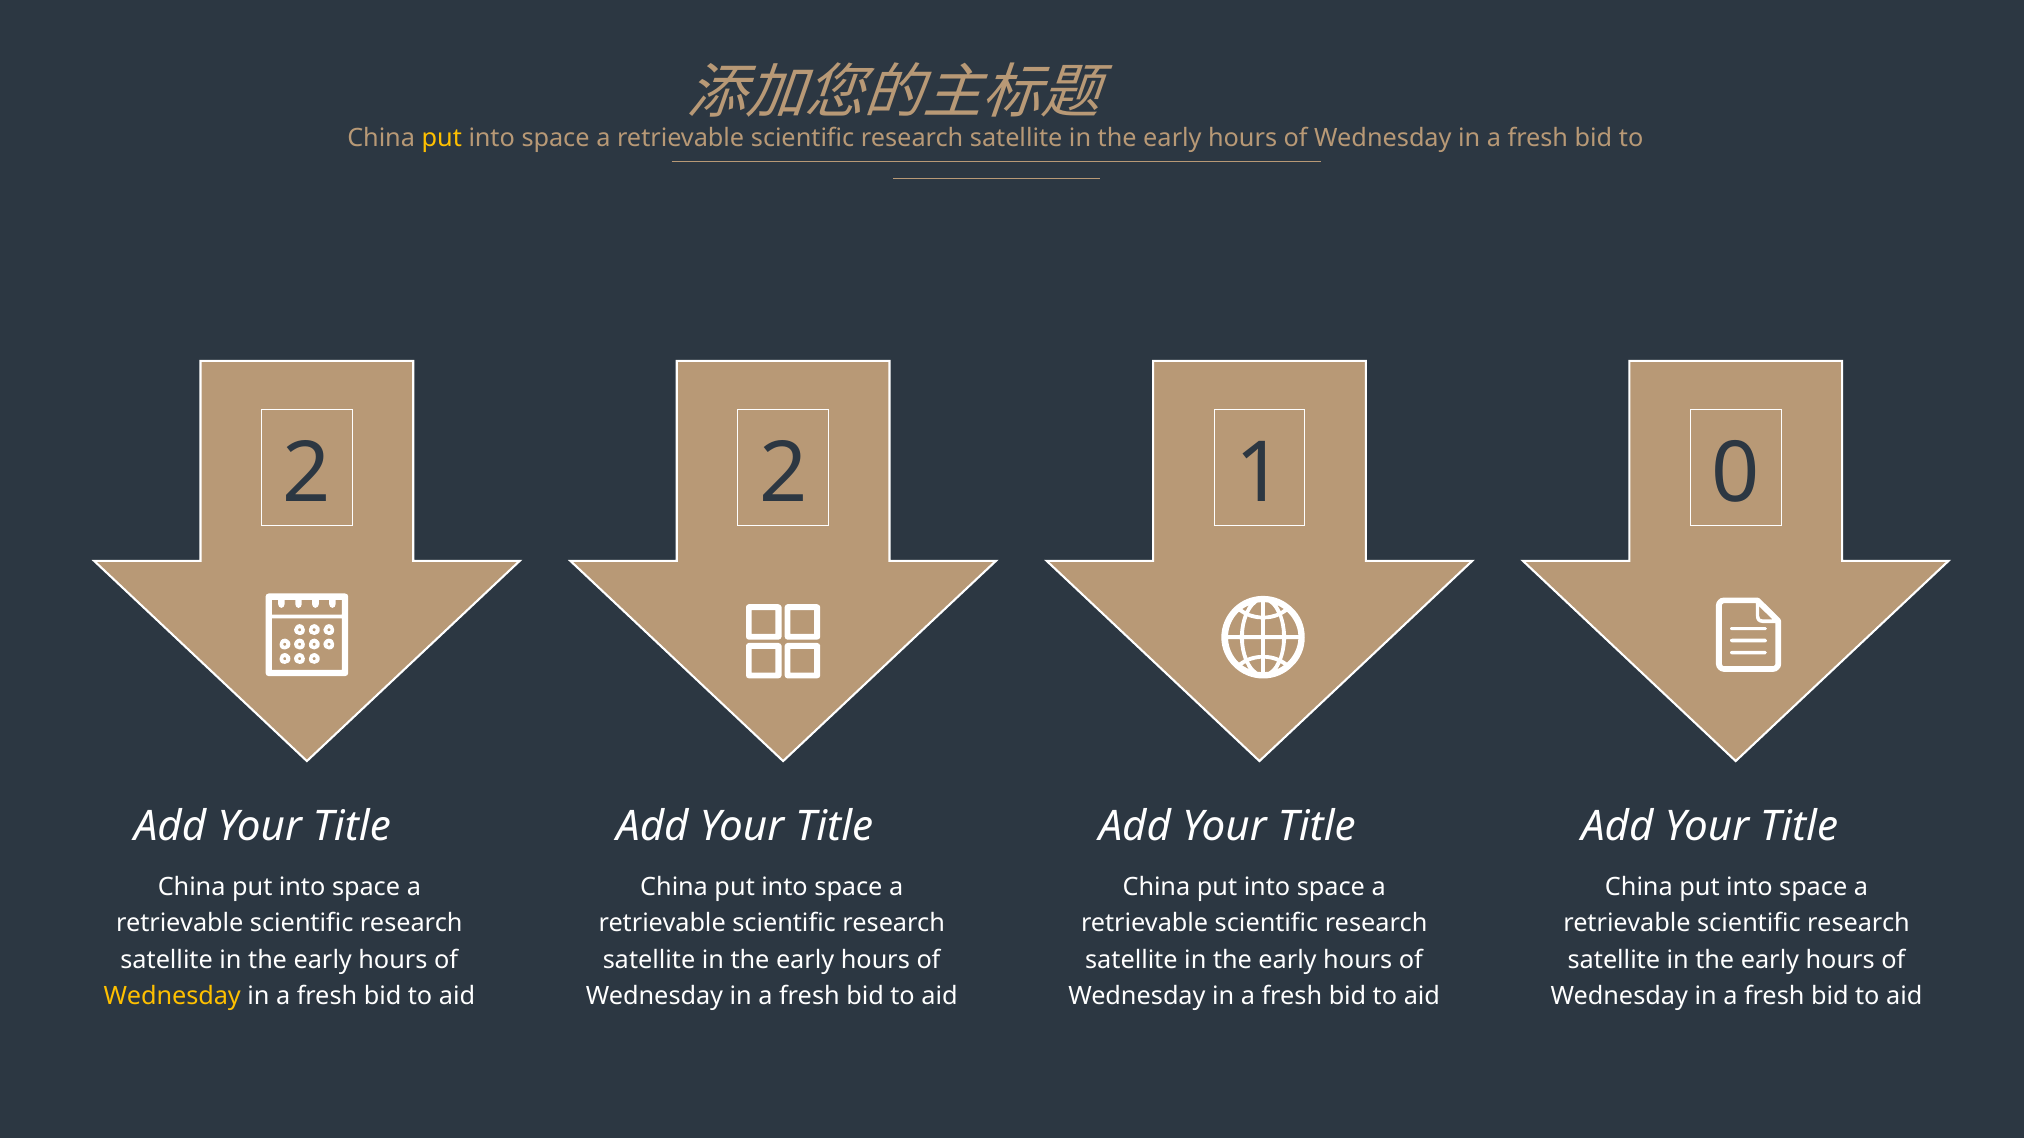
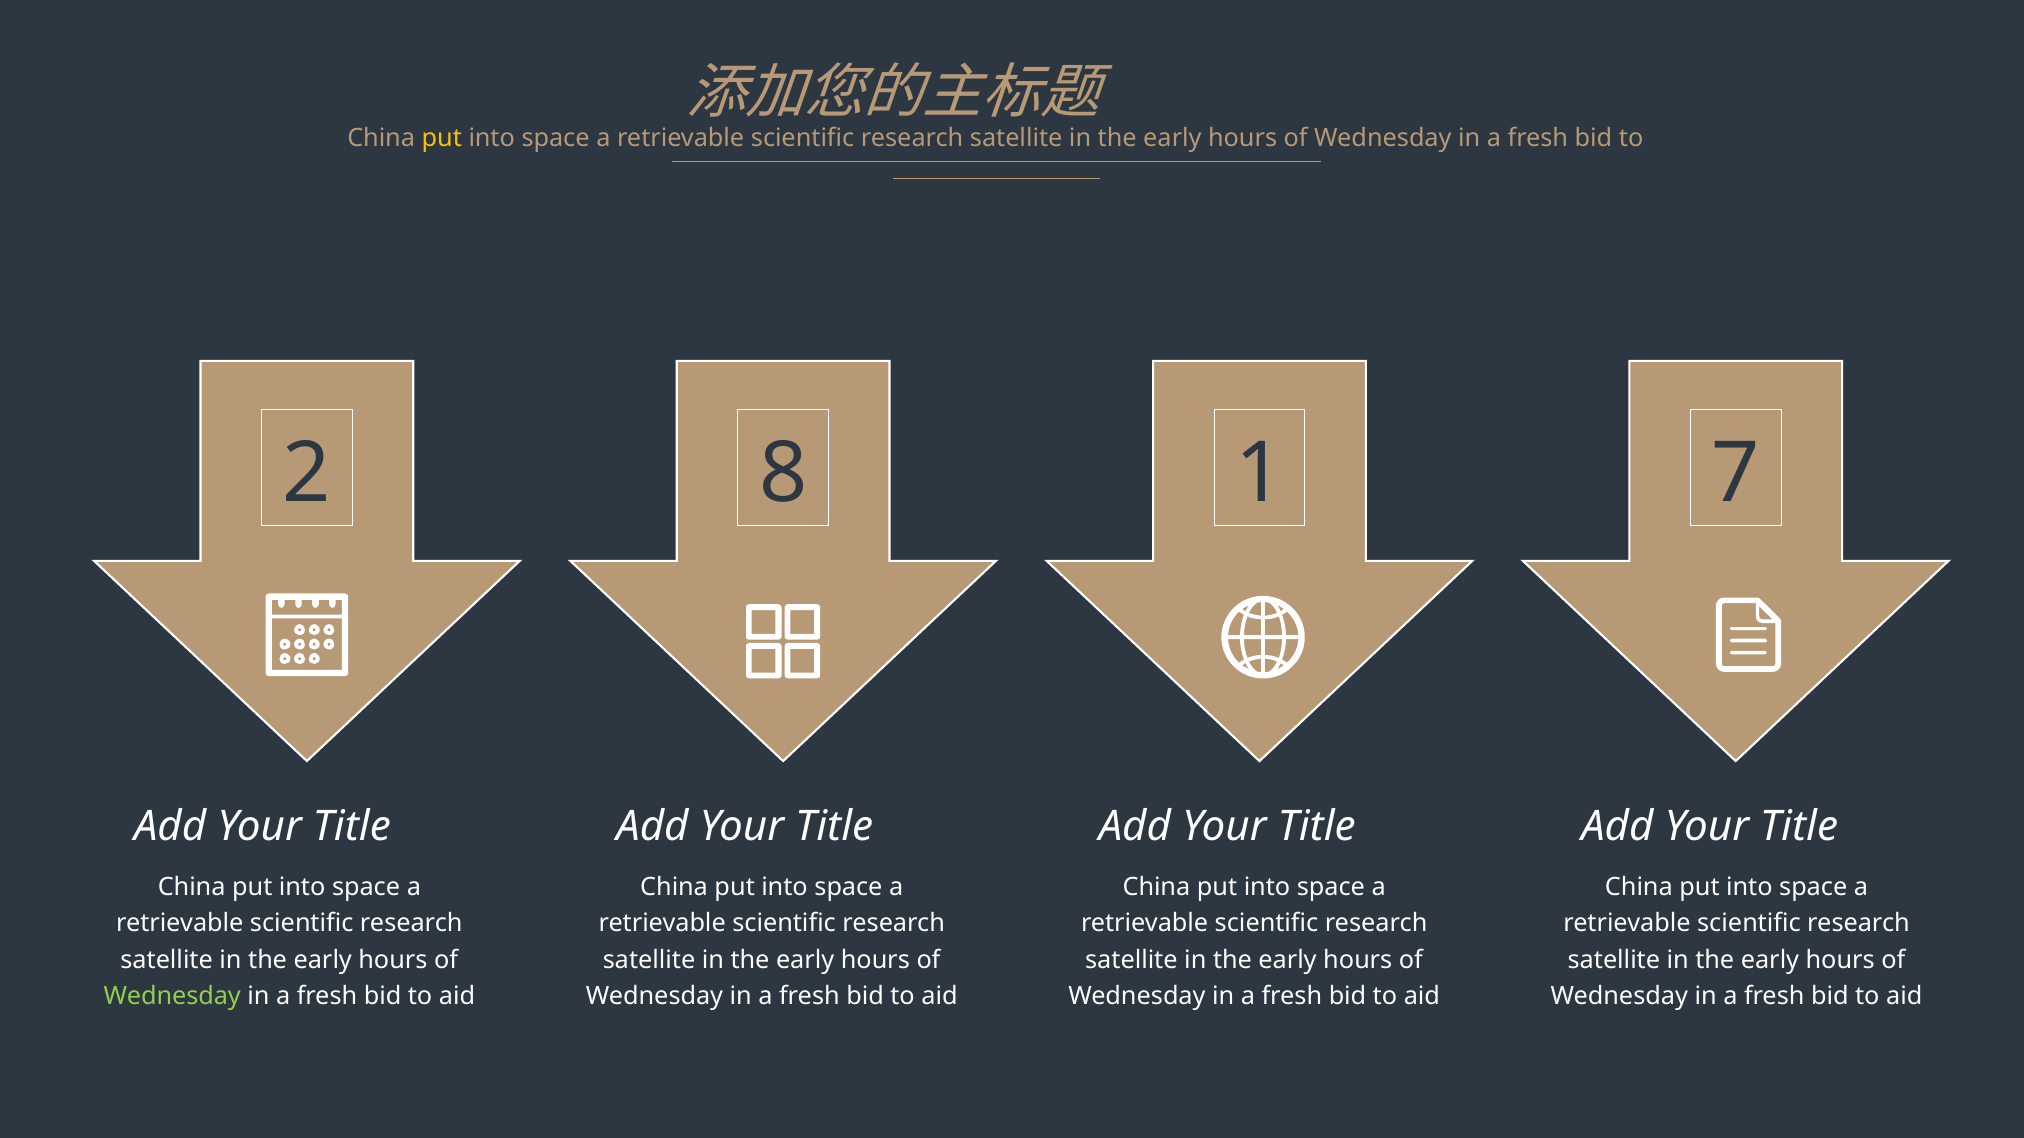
2 2: 2 -> 8 (783, 474)
0: 0 -> 7 (1736, 474)
Wednesday colour: yellow -> light green (172, 997)
